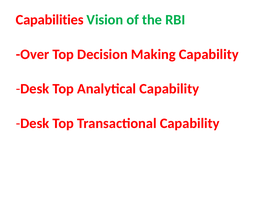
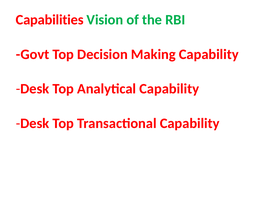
Over: Over -> Govt (33, 54)
